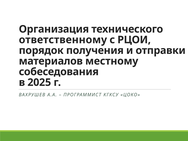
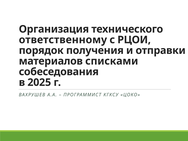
местному: местному -> списками (112, 61)
